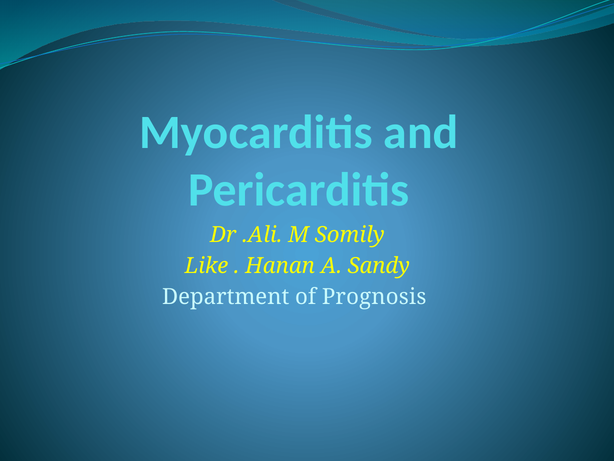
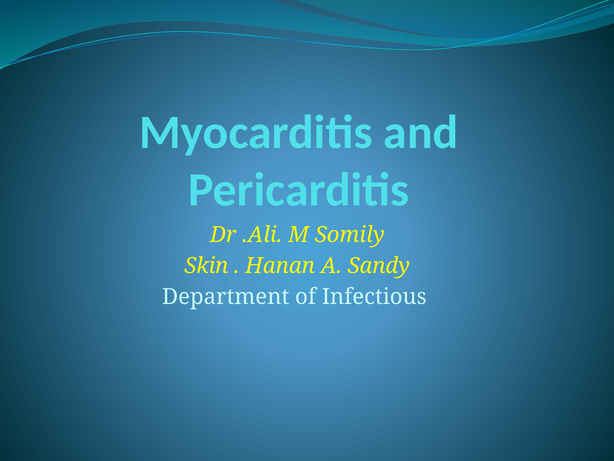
Like: Like -> Skin (206, 266)
Prognosis: Prognosis -> Infectious (374, 297)
